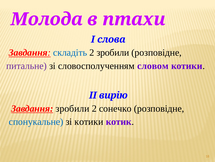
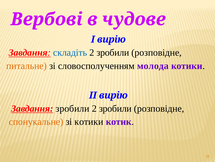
Молода: Молода -> Вербові (47, 19)
птахи: птахи -> чудове (134, 19)
І слова: слова -> вирію (111, 39)
питальне colour: purple -> orange (27, 66)
словом: словом -> молода (153, 66)
сонечко: сонечко -> зробили (115, 108)
спонукальне colour: blue -> orange (36, 121)
